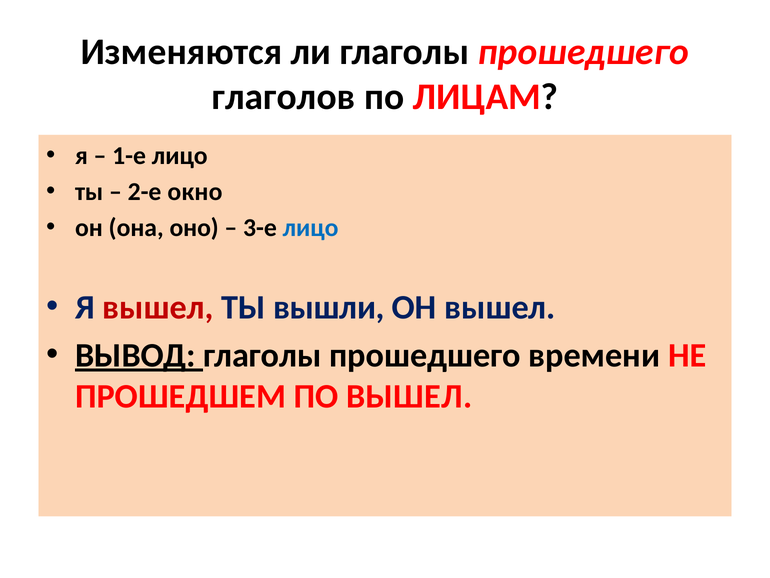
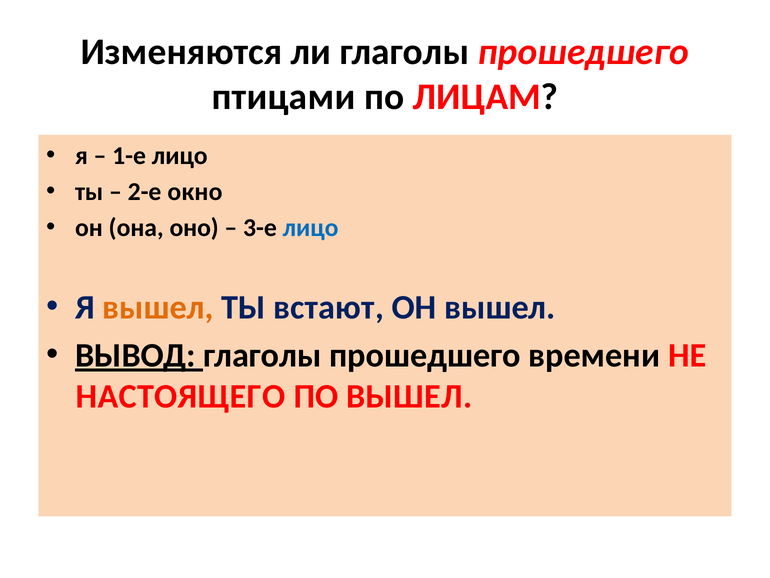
глаголов: глаголов -> птицами (284, 97)
вышел colour: red -> orange (158, 307)
вышли: вышли -> встают (328, 307)
ПРОШЕДШЕМ: ПРОШЕДШЕМ -> НАСТОЯЩЕГО (180, 396)
